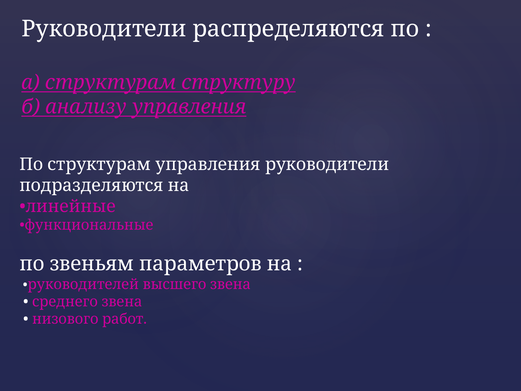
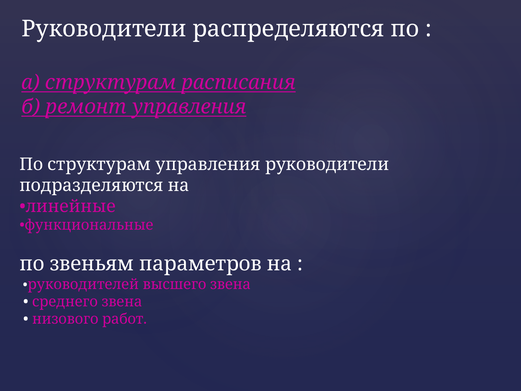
структуру: структуру -> расписания (239, 82)
анализу: анализу -> ремонт (86, 107)
